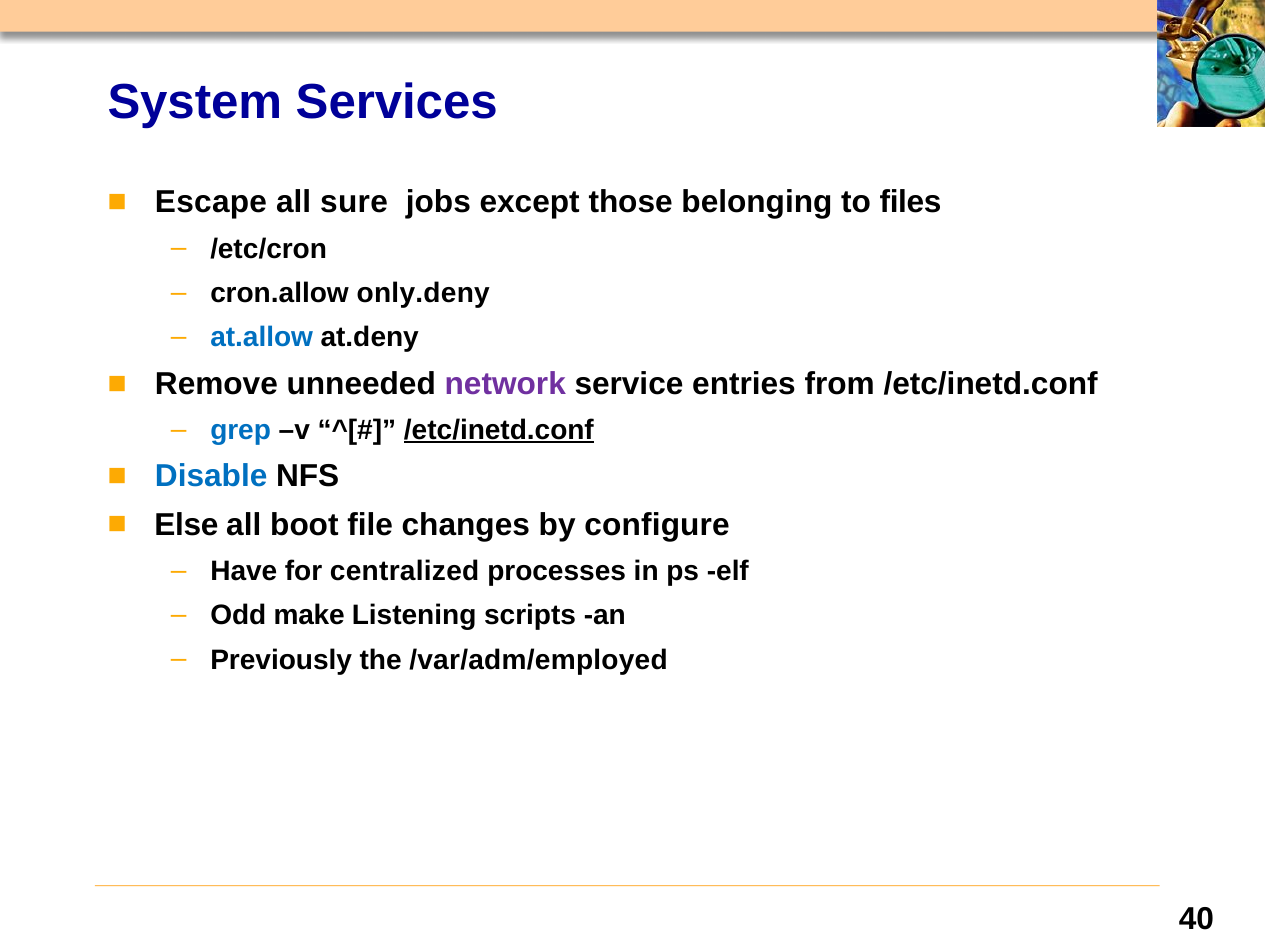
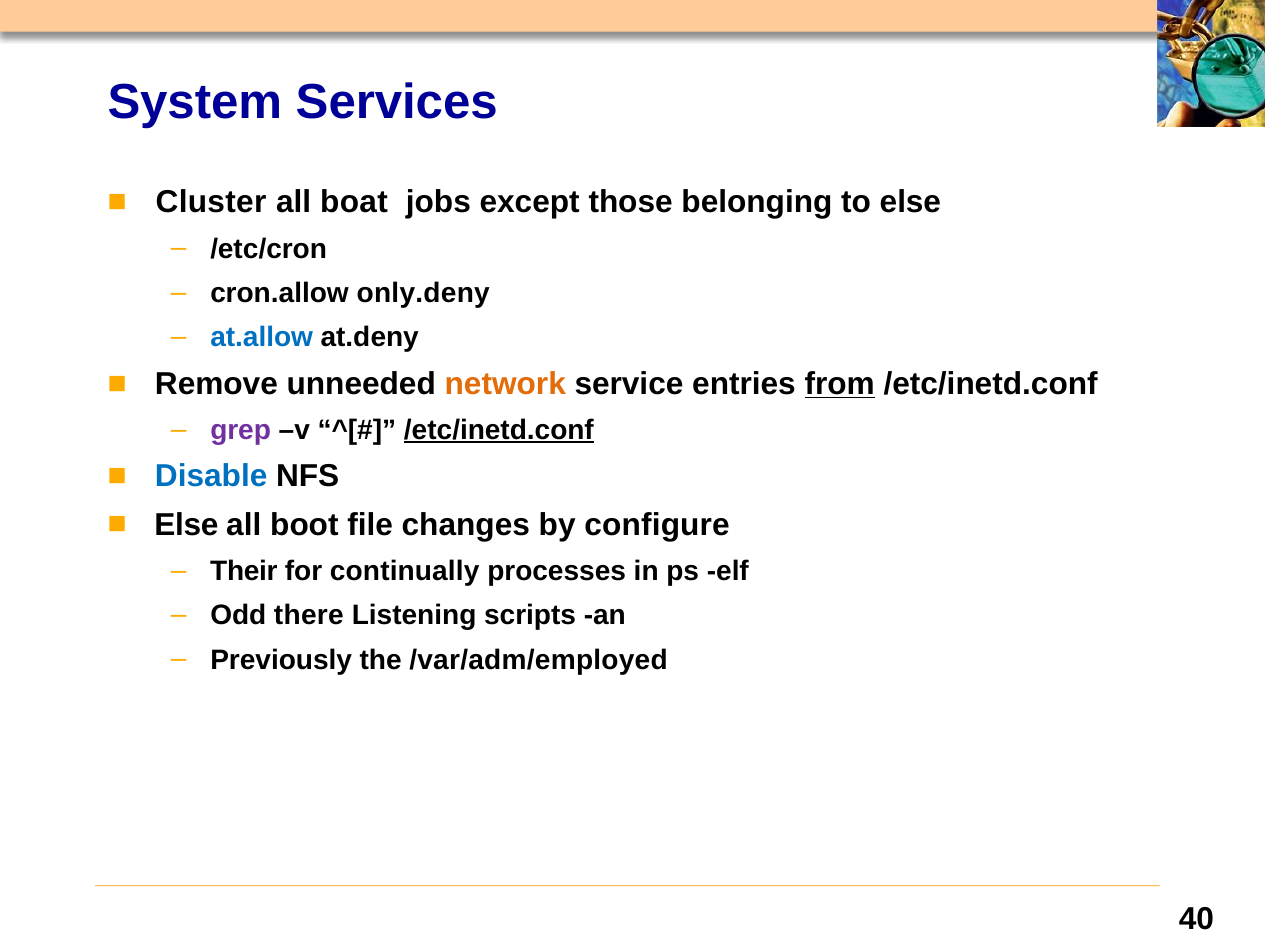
Escape: Escape -> Cluster (211, 202)
sure: sure -> boat (354, 202)
to files: files -> else (910, 202)
network colour: purple -> orange (505, 384)
from underline: none -> present (840, 384)
grep colour: blue -> purple (241, 430)
Have: Have -> Their (244, 571)
centralized: centralized -> continually (405, 571)
make: make -> there (309, 615)
